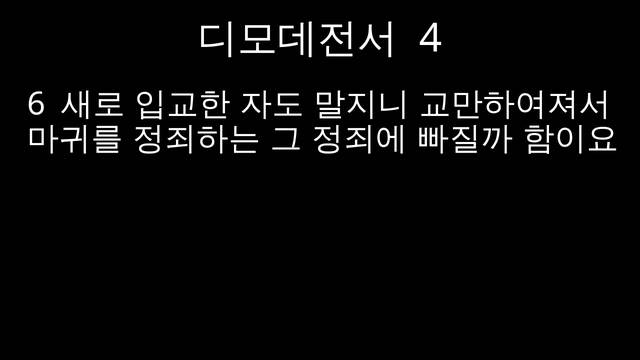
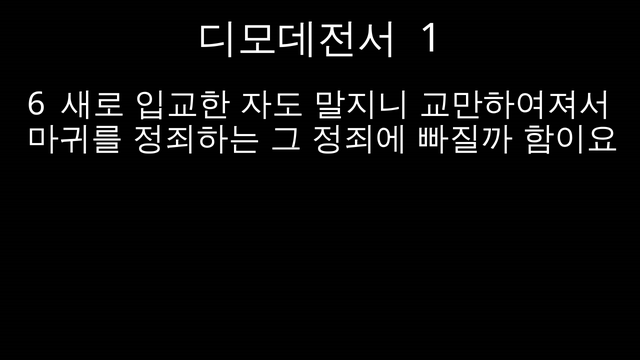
4: 4 -> 1 (431, 39)
